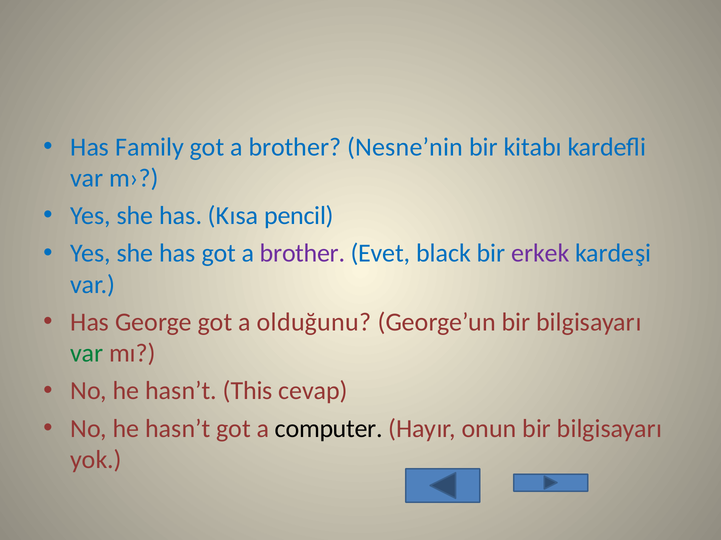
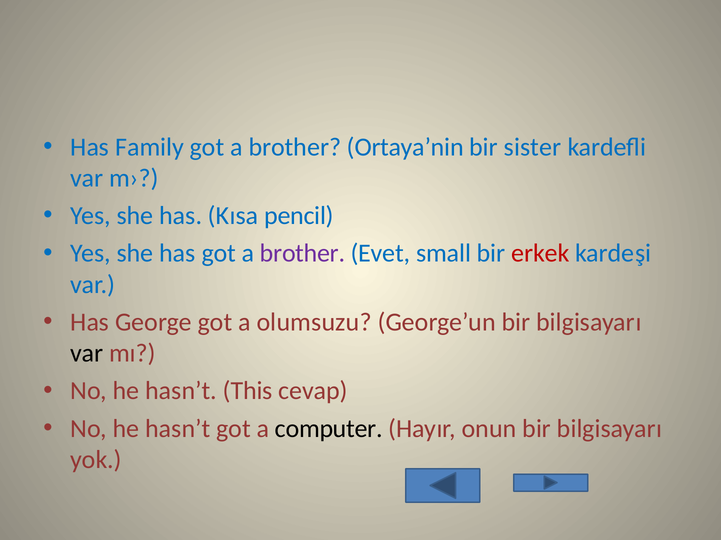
Nesne’nin: Nesne’nin -> Ortaya’nin (405, 147)
kitabı: kitabı -> sister (533, 147)
black: black -> small (444, 254)
erkek colour: purple -> red (540, 254)
olduğunu: olduğunu -> olumsuzu (314, 323)
var colour: green -> black (87, 354)
